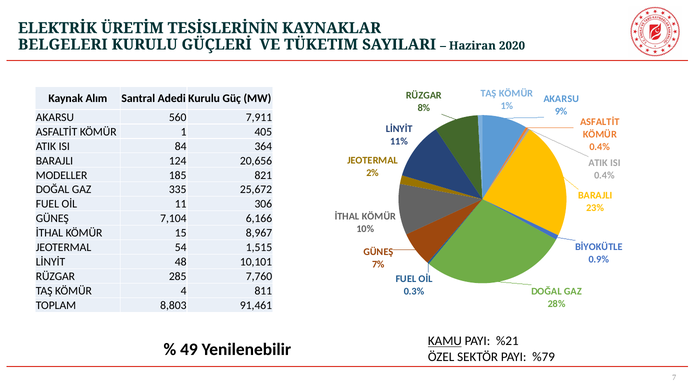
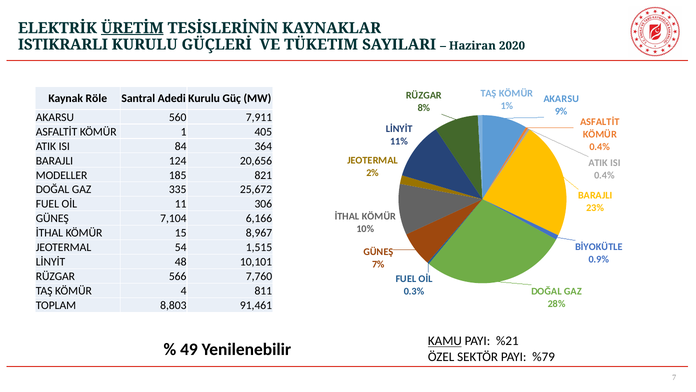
ÜRETİM underline: none -> present (132, 28)
BELGELERI: BELGELERI -> ISTIKRARLI (63, 45)
Alım: Alım -> Röle (96, 98)
285: 285 -> 566 (178, 276)
